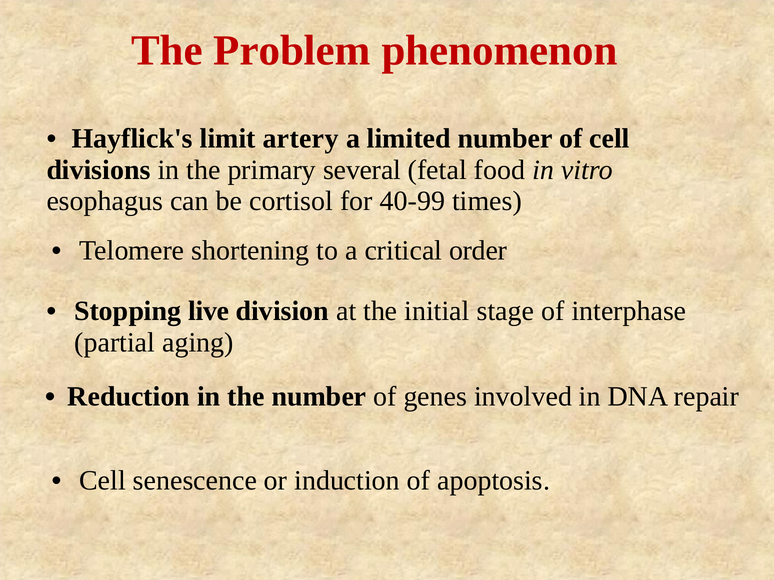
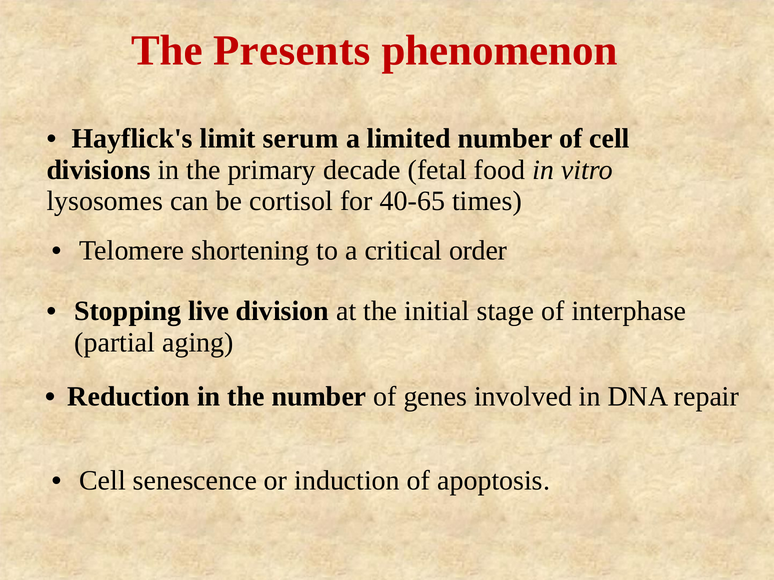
Problem: Problem -> Presents (292, 51)
artery: artery -> serum (301, 139)
several: several -> decade (362, 170)
esophagus: esophagus -> lysosomes (105, 201)
40-99: 40-99 -> 40-65 (412, 201)
